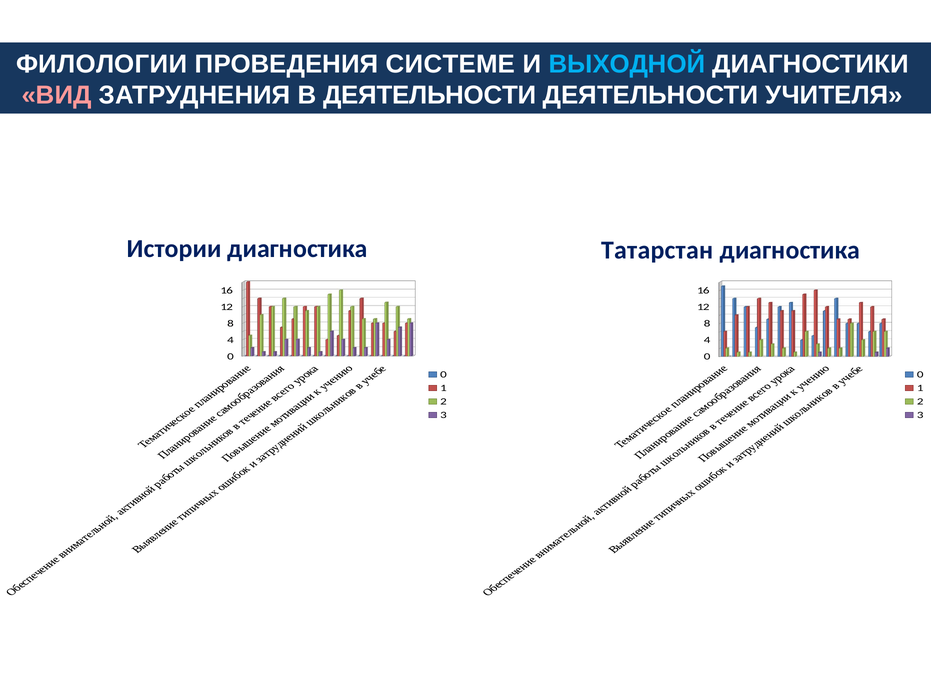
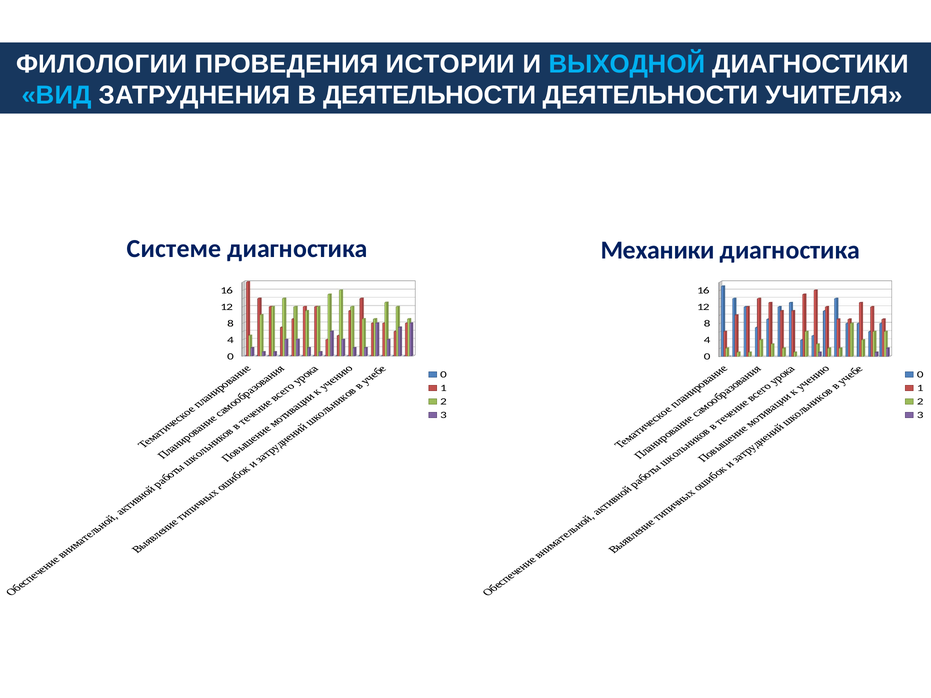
СИСТЕМЕ: СИСТЕМЕ -> ИСТОРИИ (451, 64)
ВИД colour: pink -> light blue (57, 95)
Истории: Истории -> Системе (174, 249)
Татарстан: Татарстан -> Механики (658, 250)
